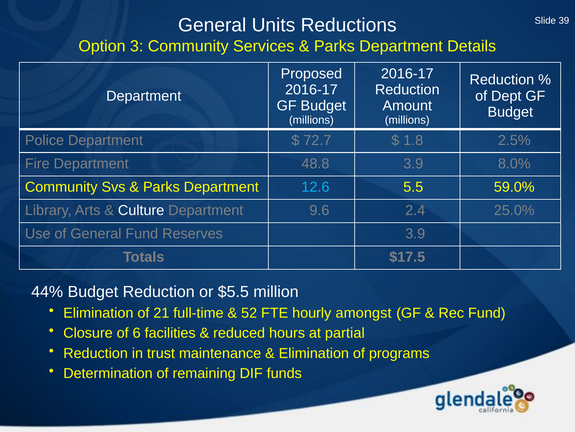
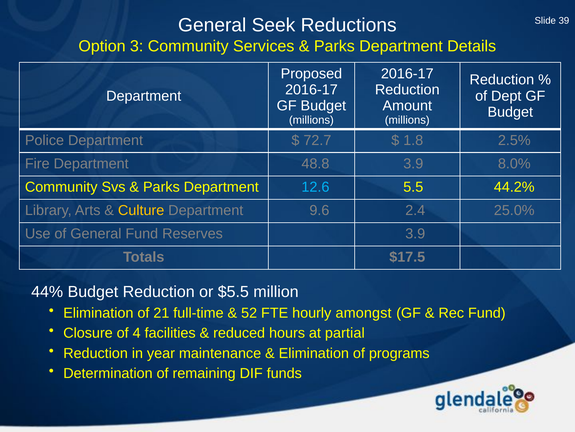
Units: Units -> Seek (274, 25)
59.0%: 59.0% -> 44.2% (514, 187)
Culture colour: white -> yellow (141, 210)
6: 6 -> 4 (137, 333)
trust: trust -> year (161, 353)
